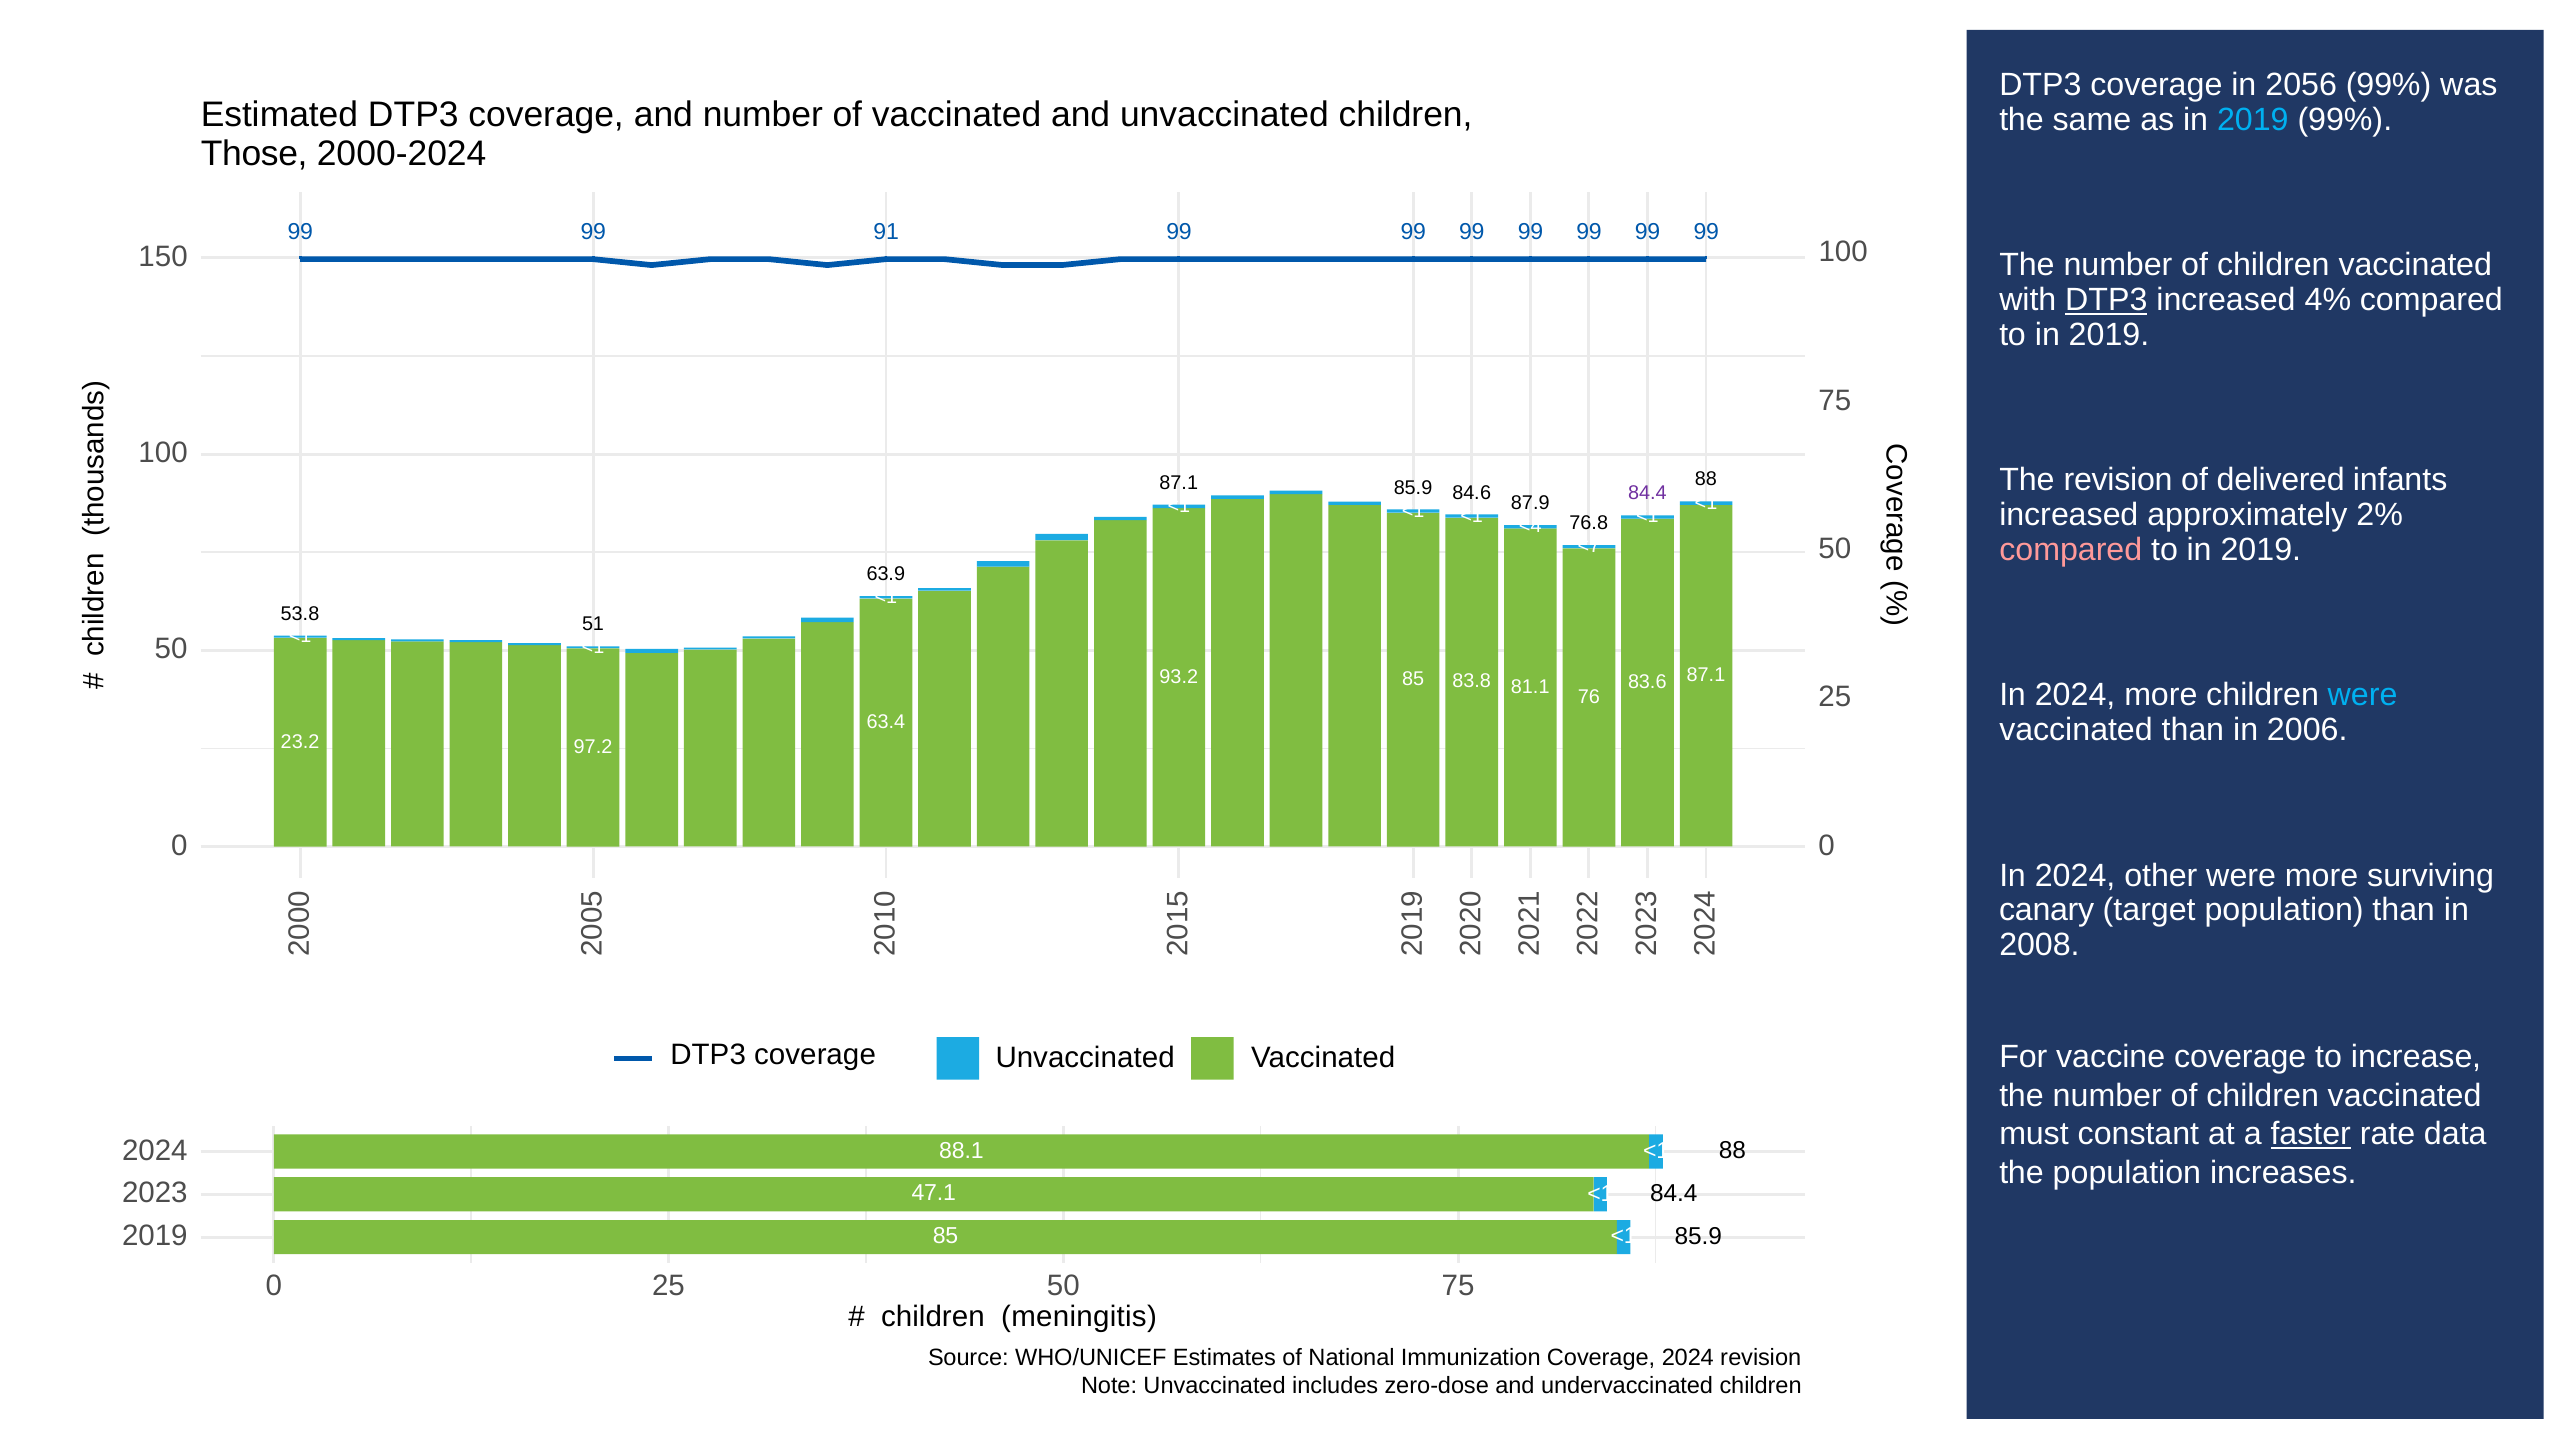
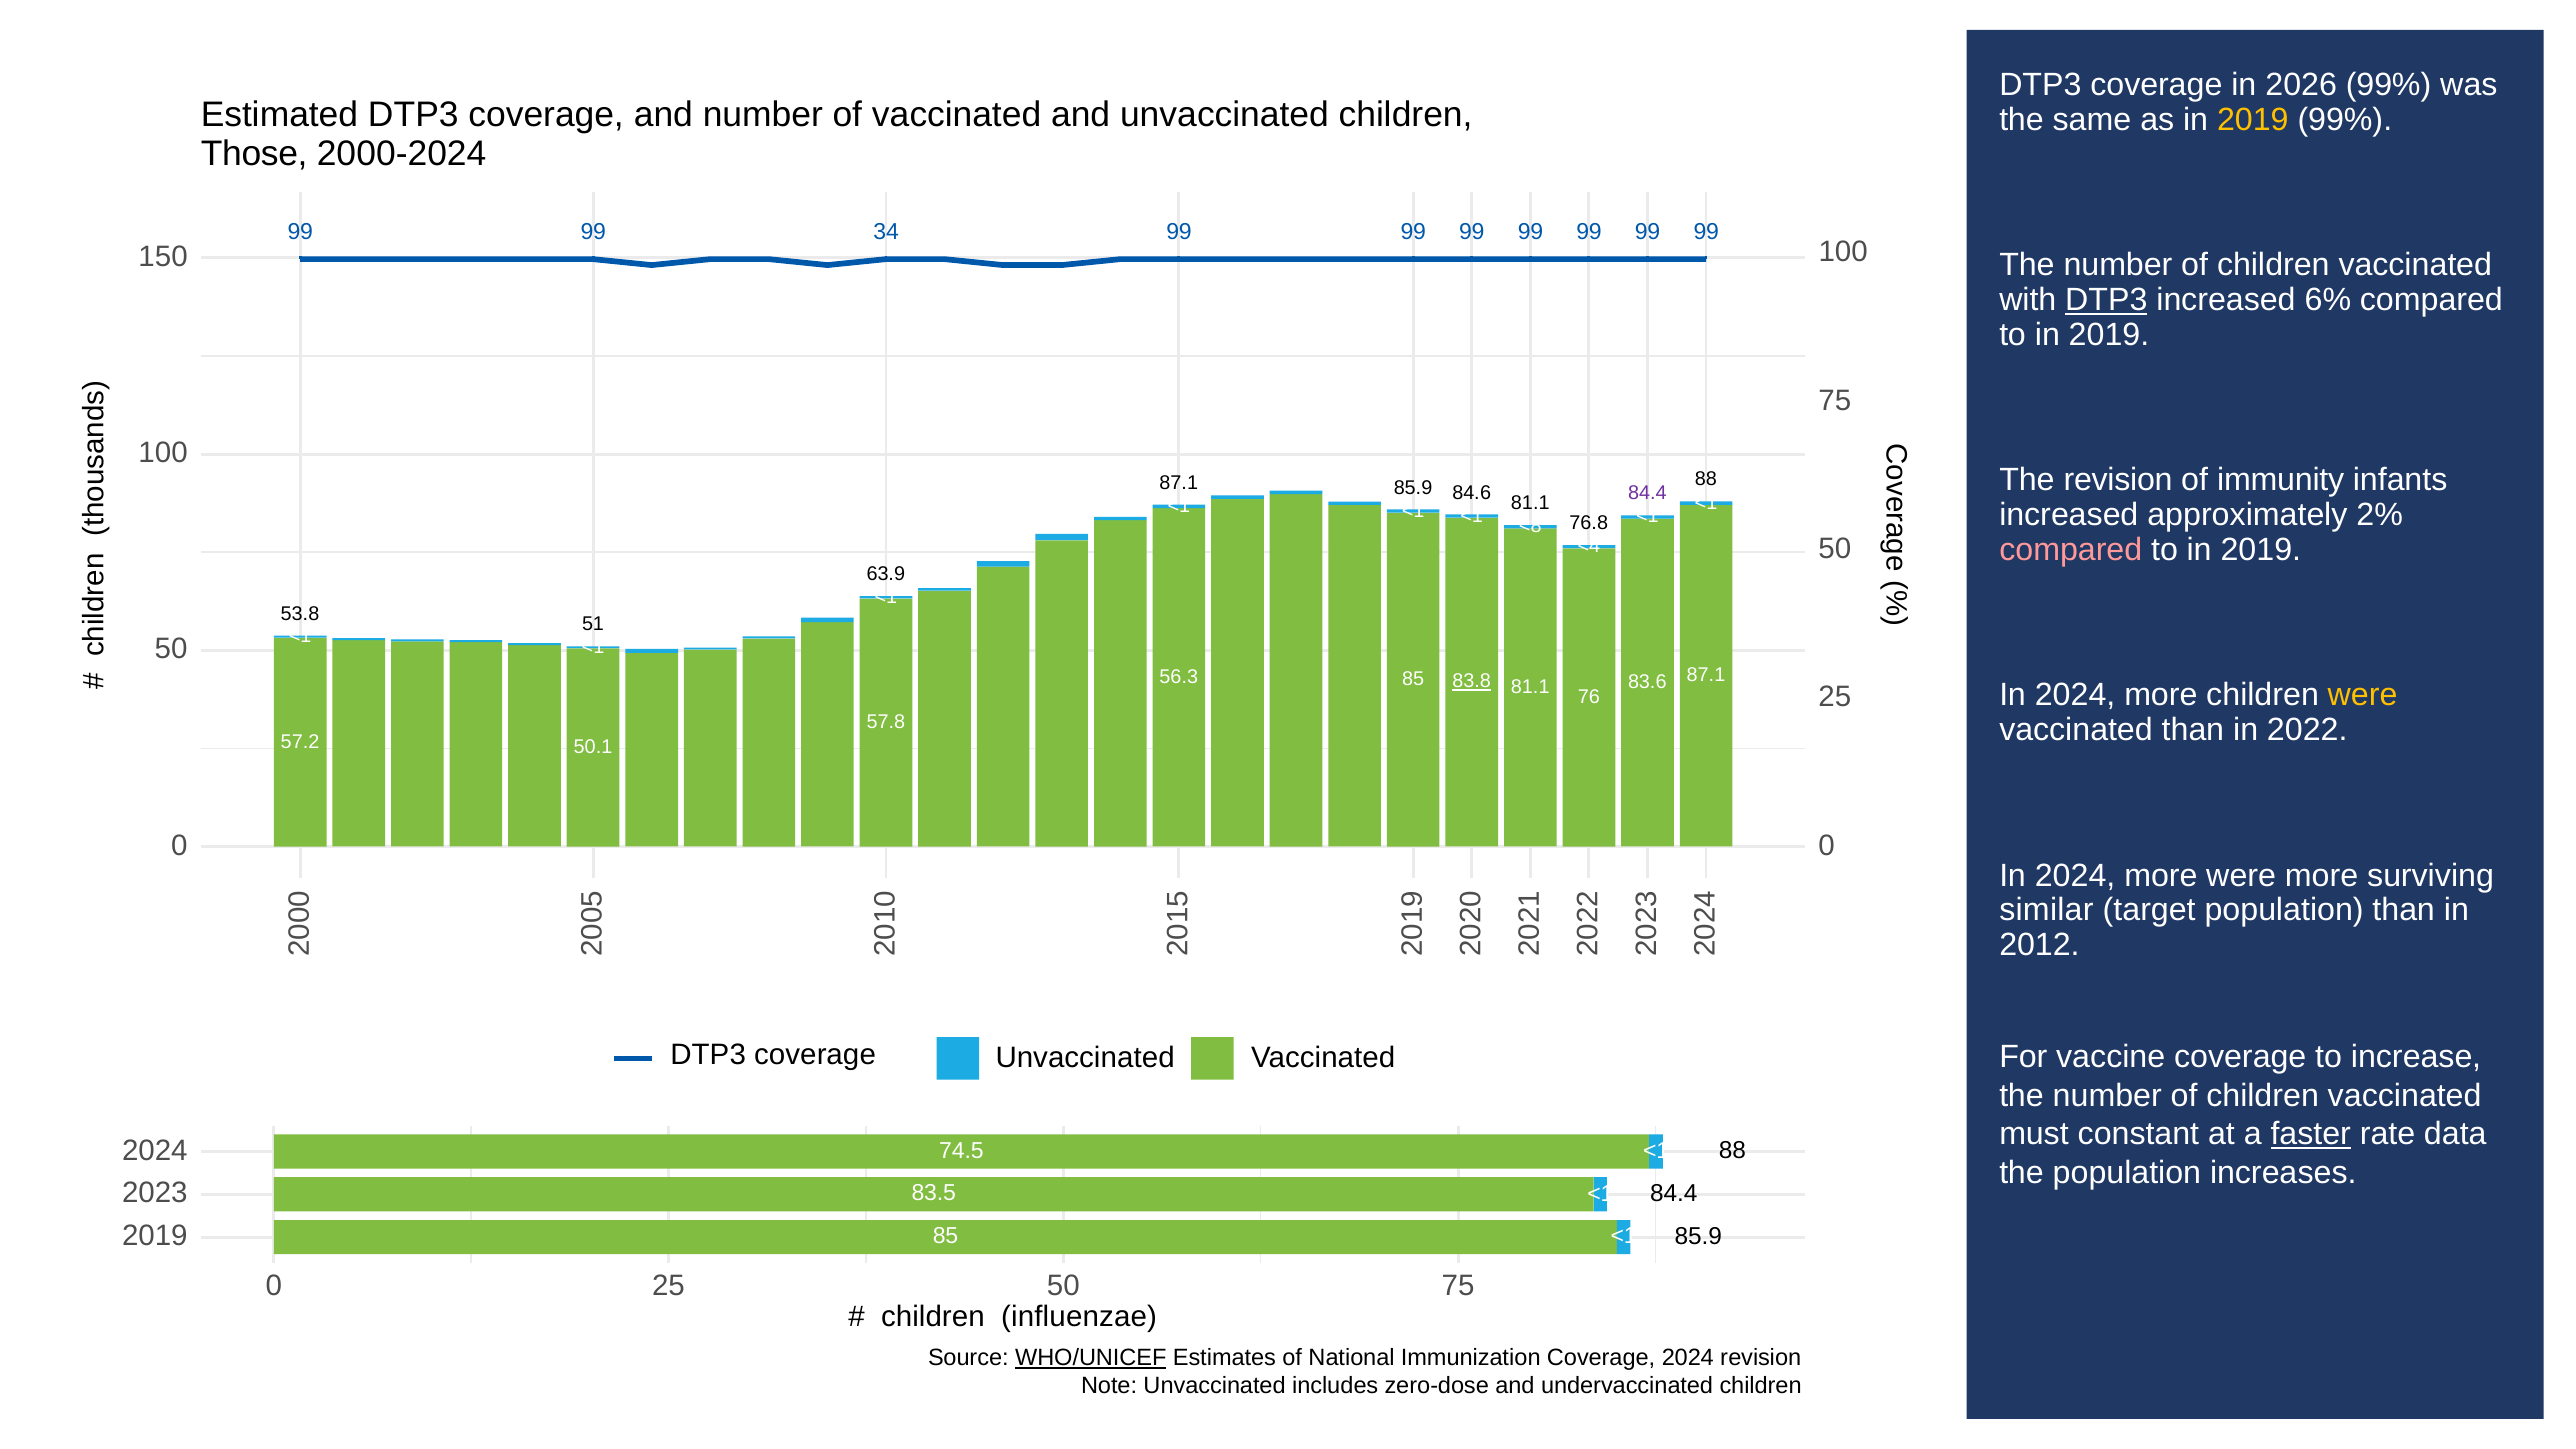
2056: 2056 -> 2026 (2301, 85)
2019 colour: light blue -> yellow (2253, 119)
91: 91 -> 34 (886, 232)
4%: 4% -> 6% (2328, 300)
delivered: delivered -> immunity (2281, 480)
87.9: 87.9 -> 81.1 (1530, 503)
<4: <4 -> <8 (1530, 526)
<7: <7 -> <4 (1589, 546)
93.2: 93.2 -> 56.3 (1179, 677)
83.8 underline: none -> present (1472, 681)
were colour: light blue -> yellow (2363, 695)
63.4: 63.4 -> 57.8 (886, 722)
2006: 2006 -> 2022 (2307, 730)
23.2: 23.2 -> 57.2 (300, 741)
97.2: 97.2 -> 50.1 (593, 747)
other: other -> more (2161, 876)
canary: canary -> similar (2046, 910)
2008: 2008 -> 2012 (2039, 945)
88.1: 88.1 -> 74.5 (961, 1151)
47.1: 47.1 -> 83.5 (934, 1193)
meningitis: meningitis -> influenzae (1079, 1317)
WHO/UNICEF underline: none -> present (1091, 1358)
